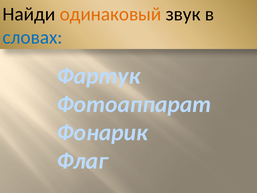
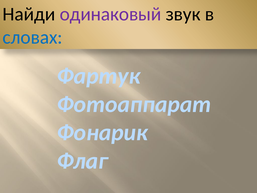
одинаковый colour: orange -> purple (111, 14)
